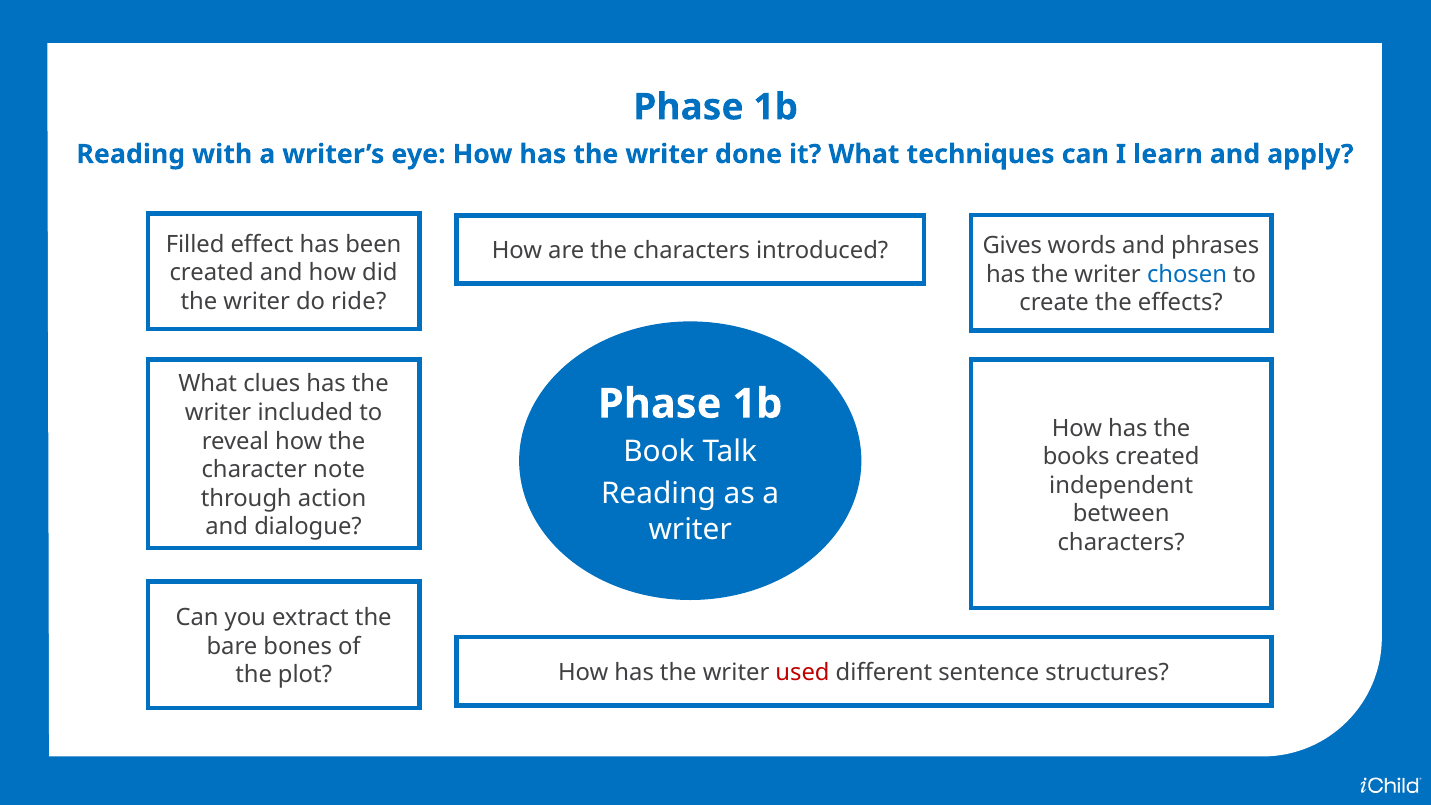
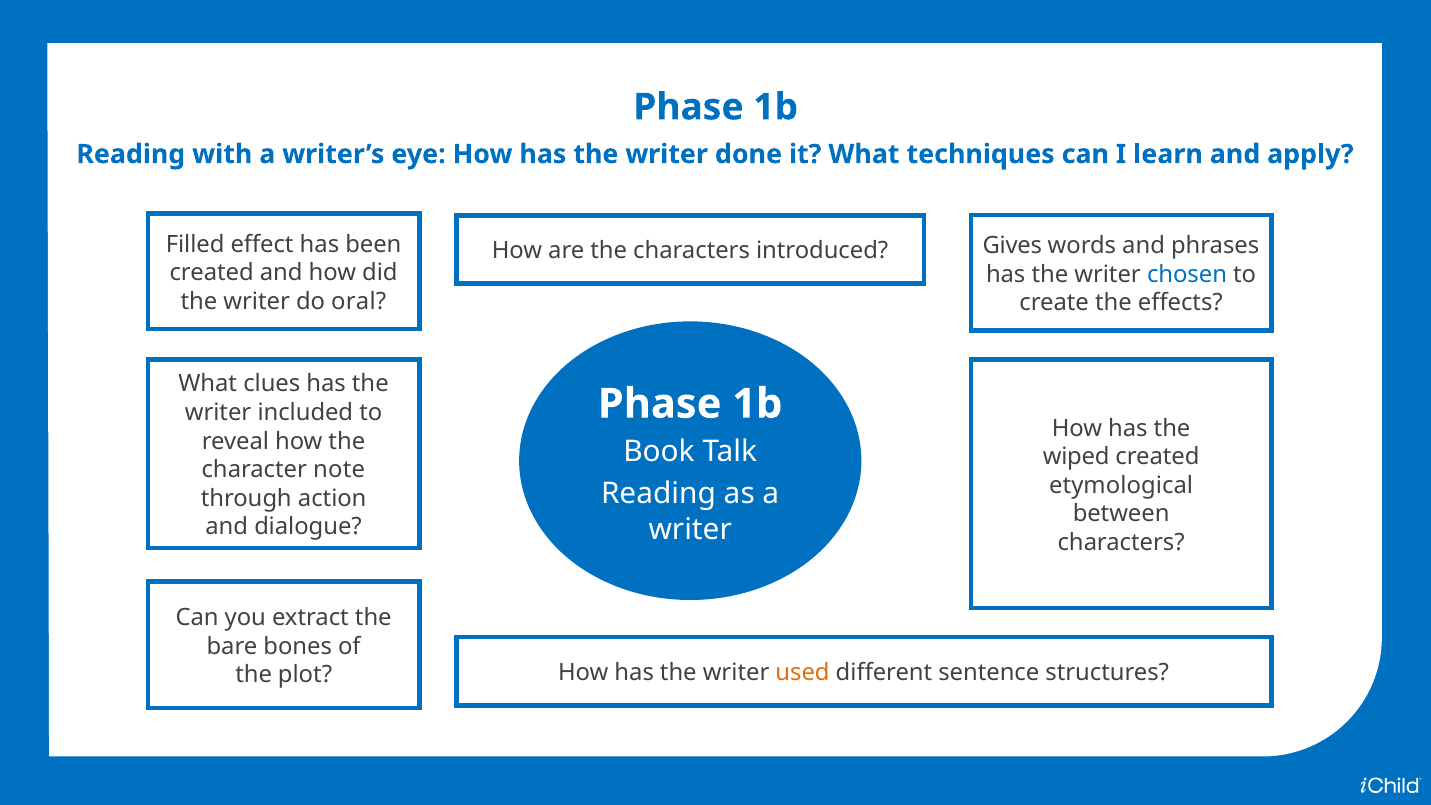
ride: ride -> oral (359, 302)
books: books -> wiped (1076, 457)
independent: independent -> etymological (1121, 485)
used colour: red -> orange (803, 673)
